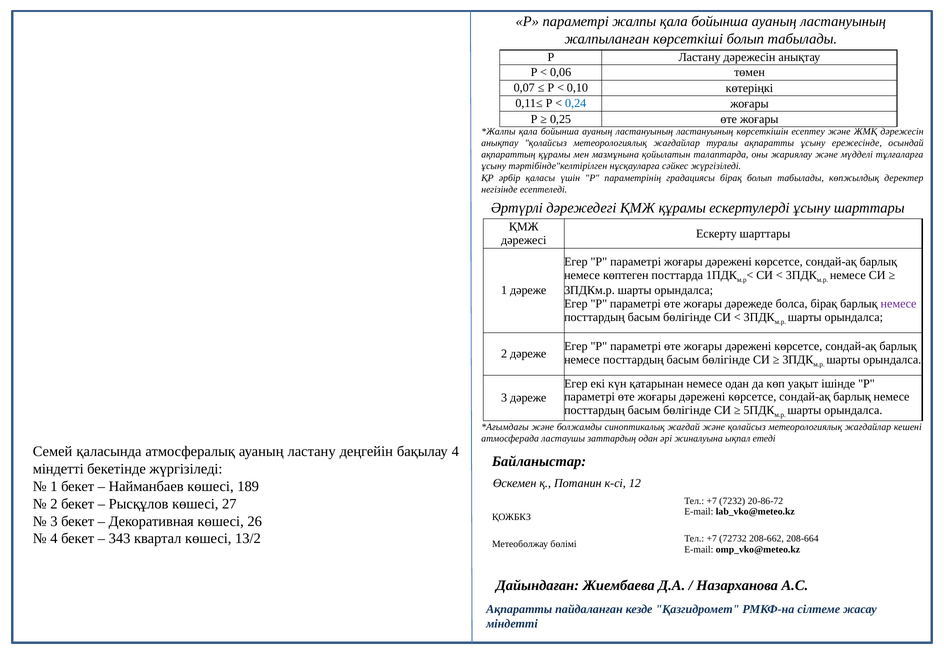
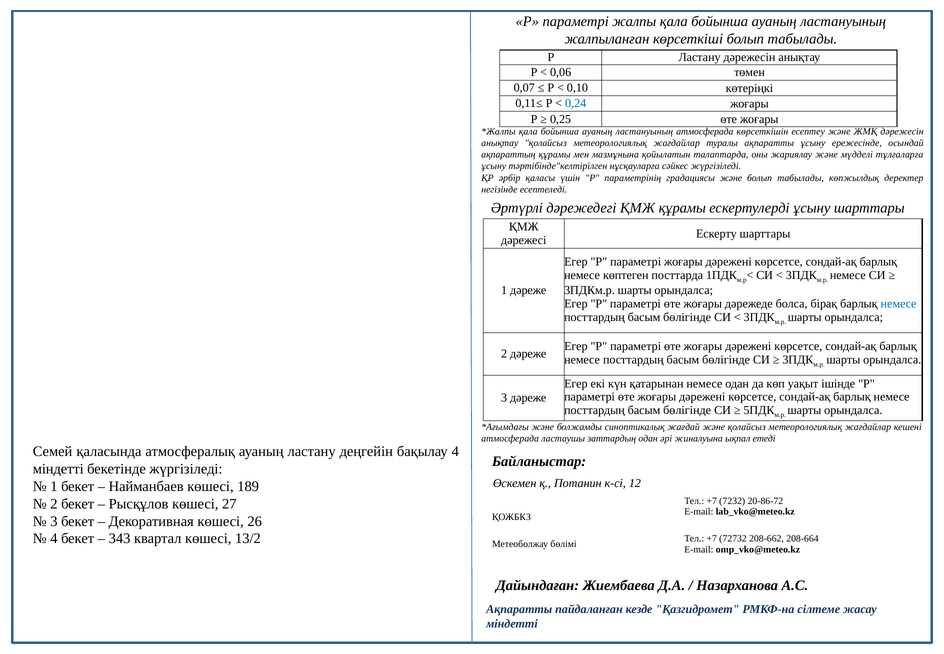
ластануының ластануының: ластануының -> атмосферада (705, 131)
градациясы бірақ: бірақ -> және (731, 178)
немесе colour: purple -> blue (899, 304)
